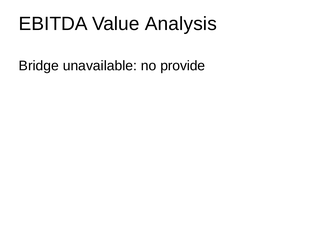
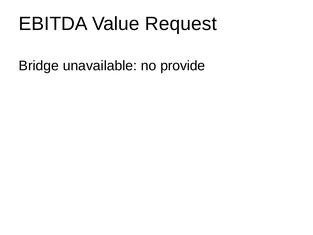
Analysis: Analysis -> Request (181, 24)
